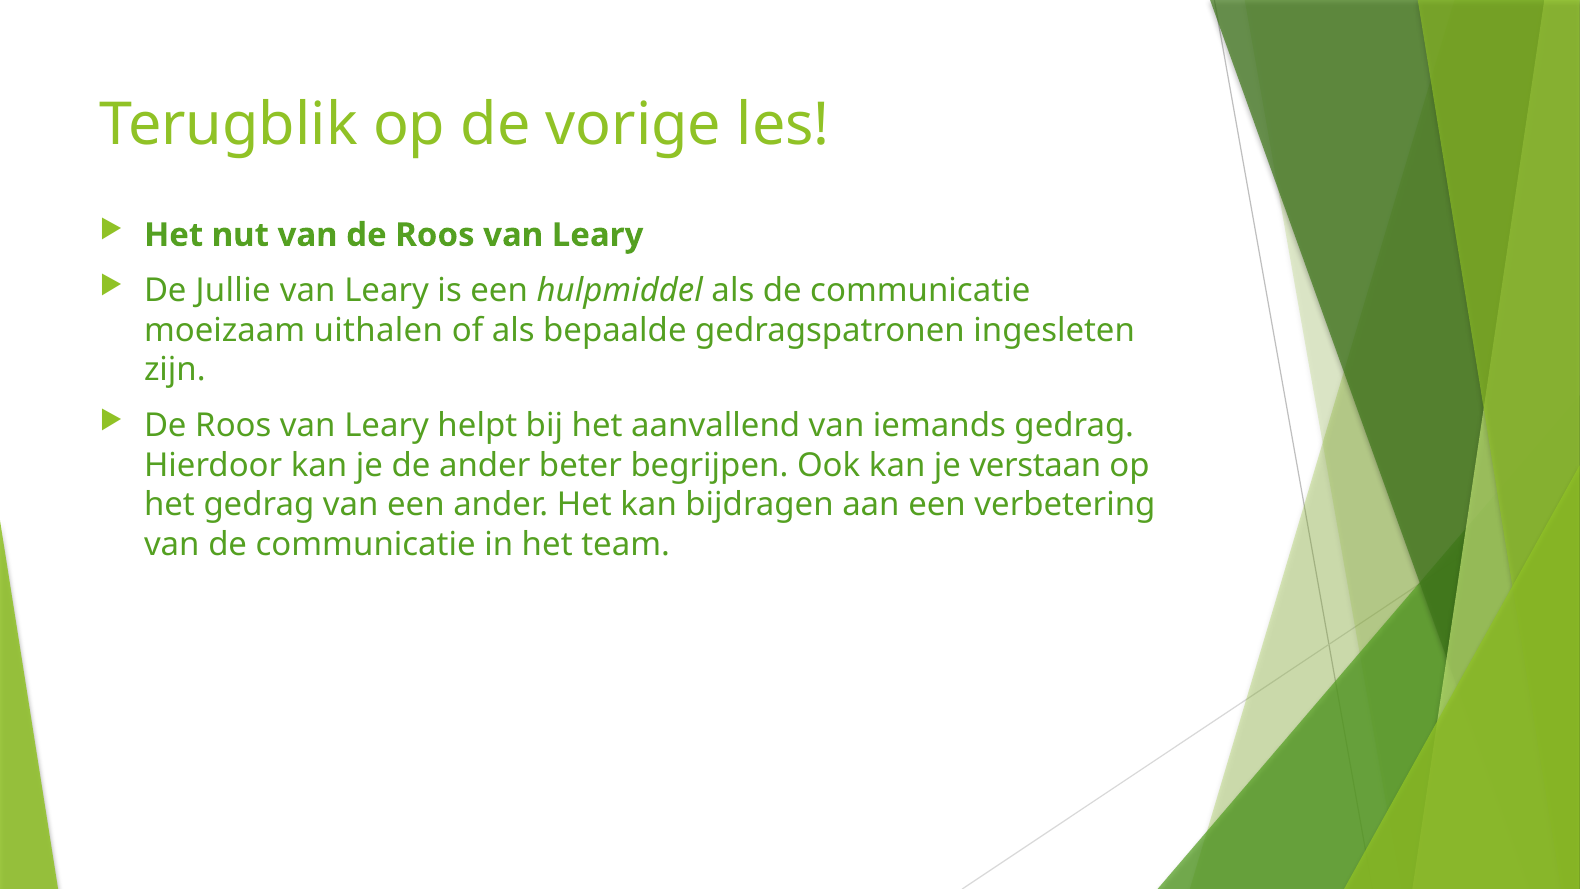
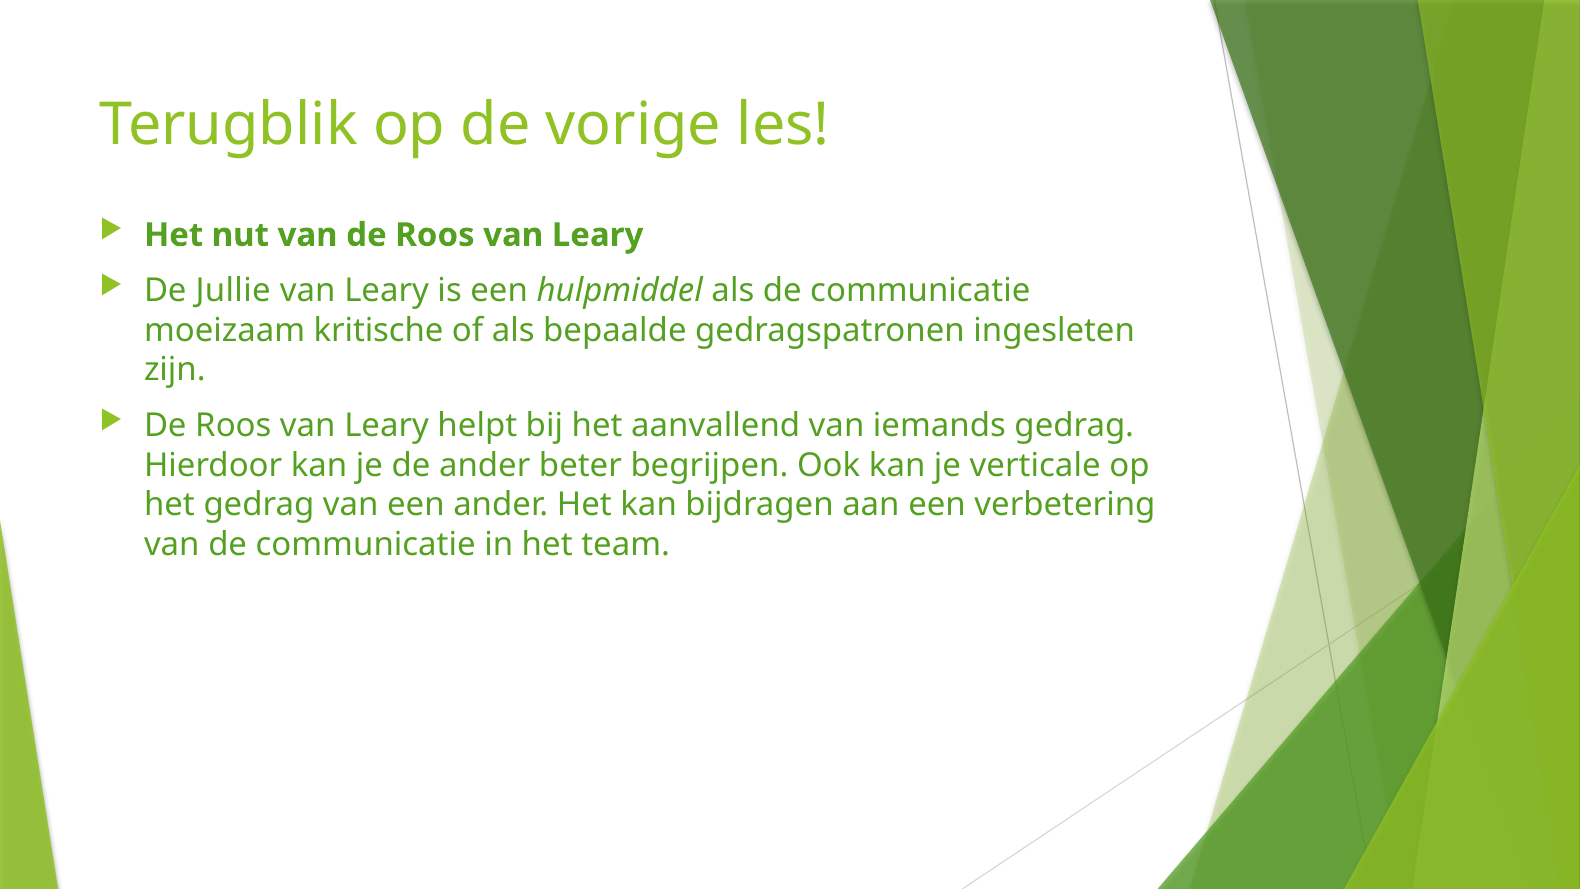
uithalen: uithalen -> kritische (379, 330)
verstaan: verstaan -> verticale (1035, 465)
